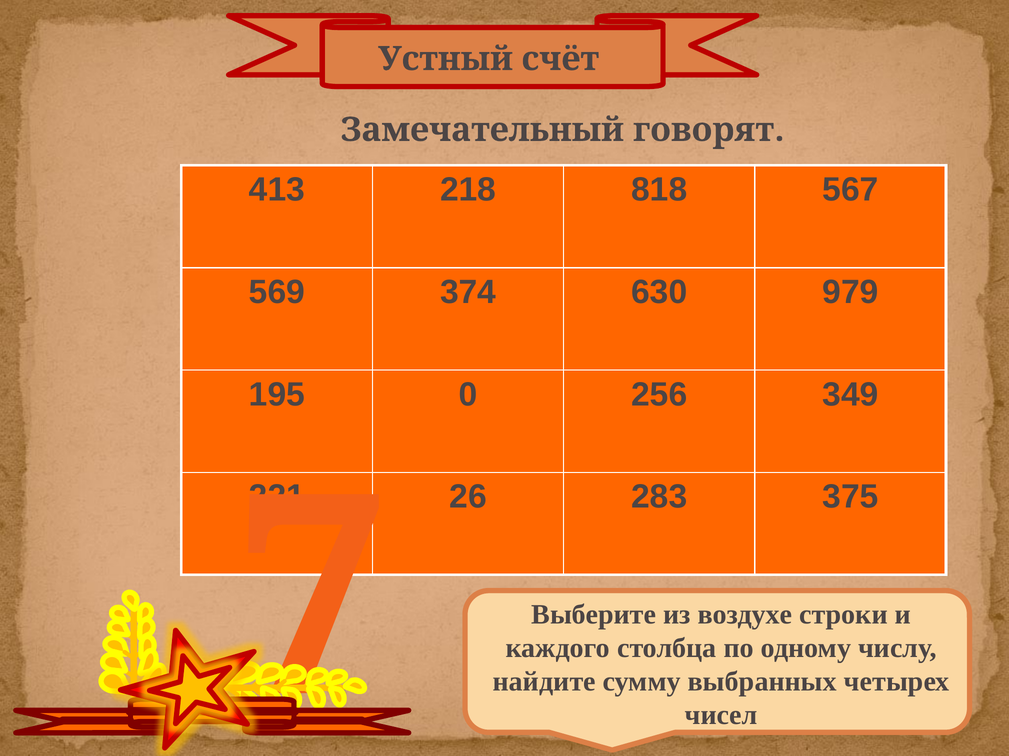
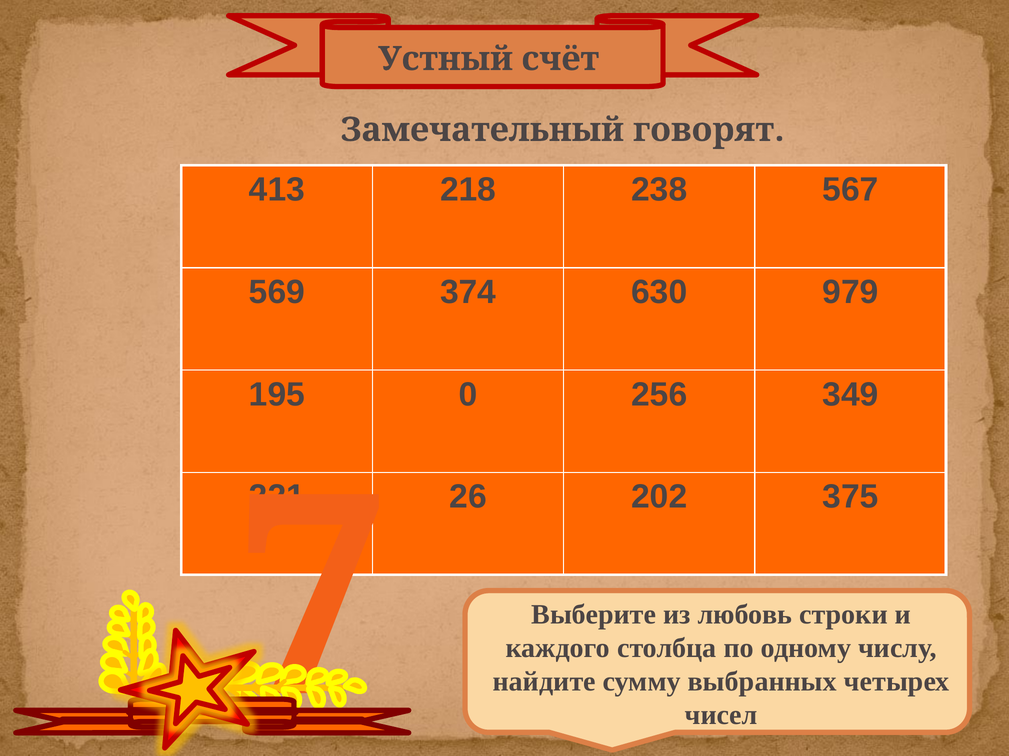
818: 818 -> 238 (659, 190)
283: 283 -> 202 (659, 497)
воздухе: воздухе -> любовь (745, 615)
